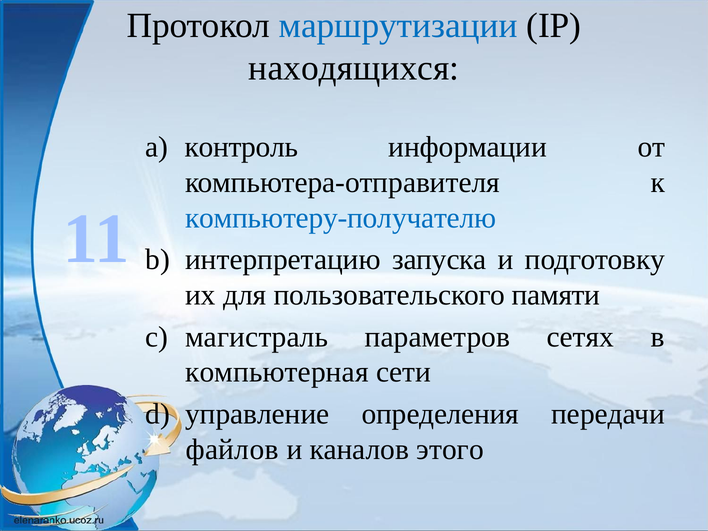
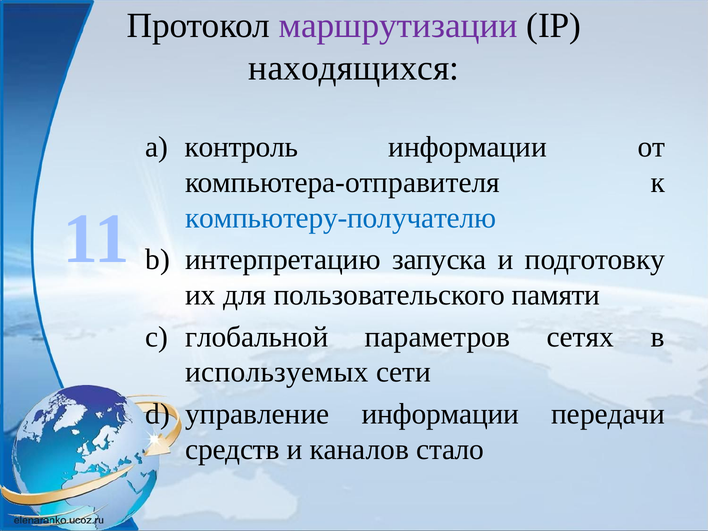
маршрутизации colour: blue -> purple (398, 26)
магистраль: магистраль -> глобальной (257, 337)
компьютерная: компьютерная -> используемых (277, 372)
управление определения: определения -> информации (440, 414)
файлов: файлов -> средств (232, 449)
этого: этого -> стало (450, 449)
